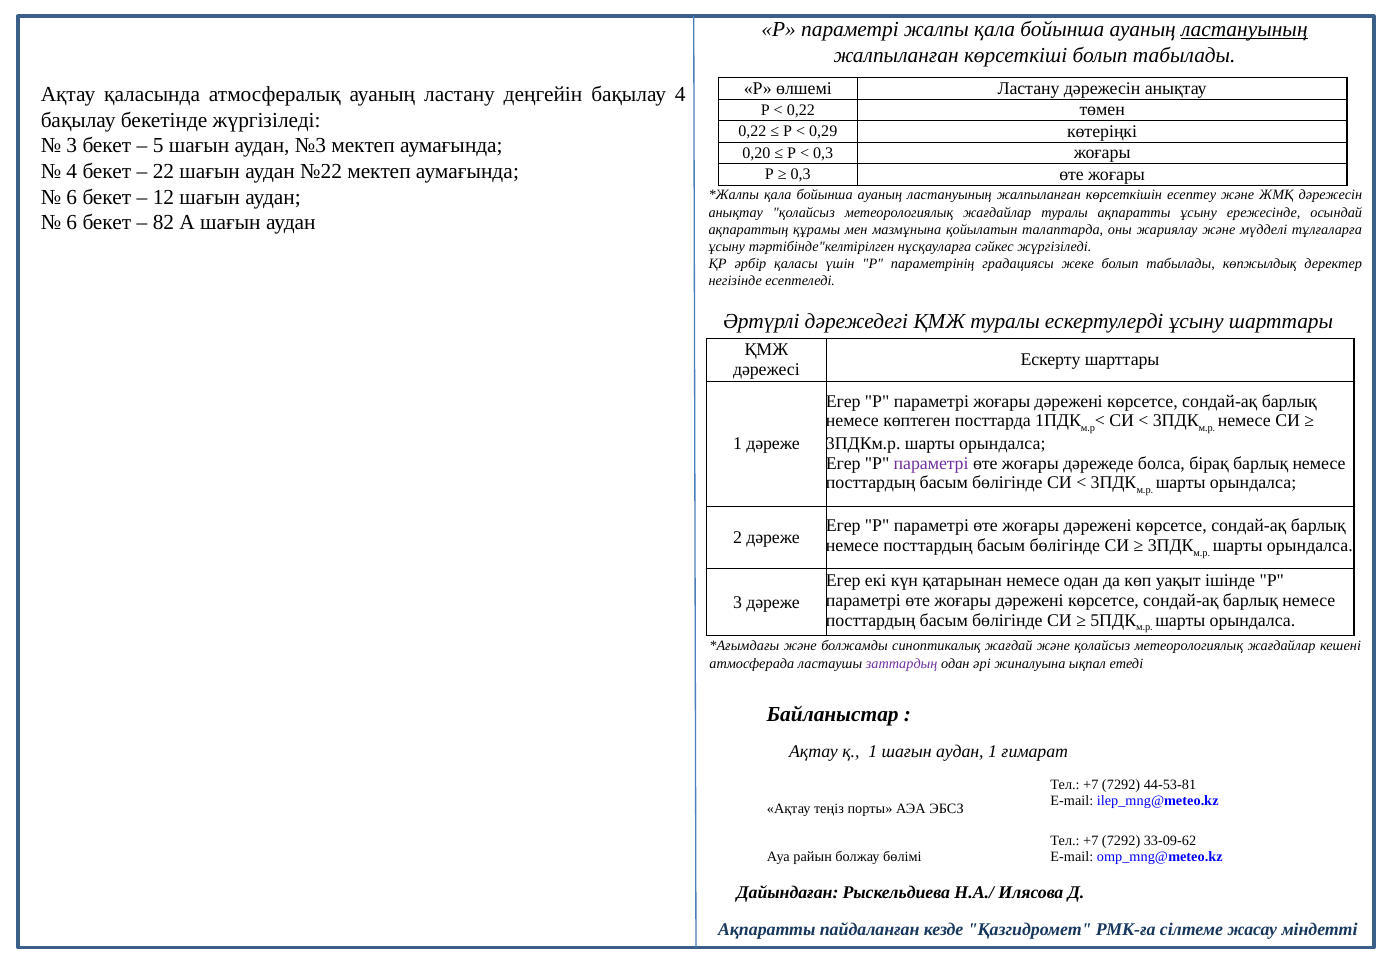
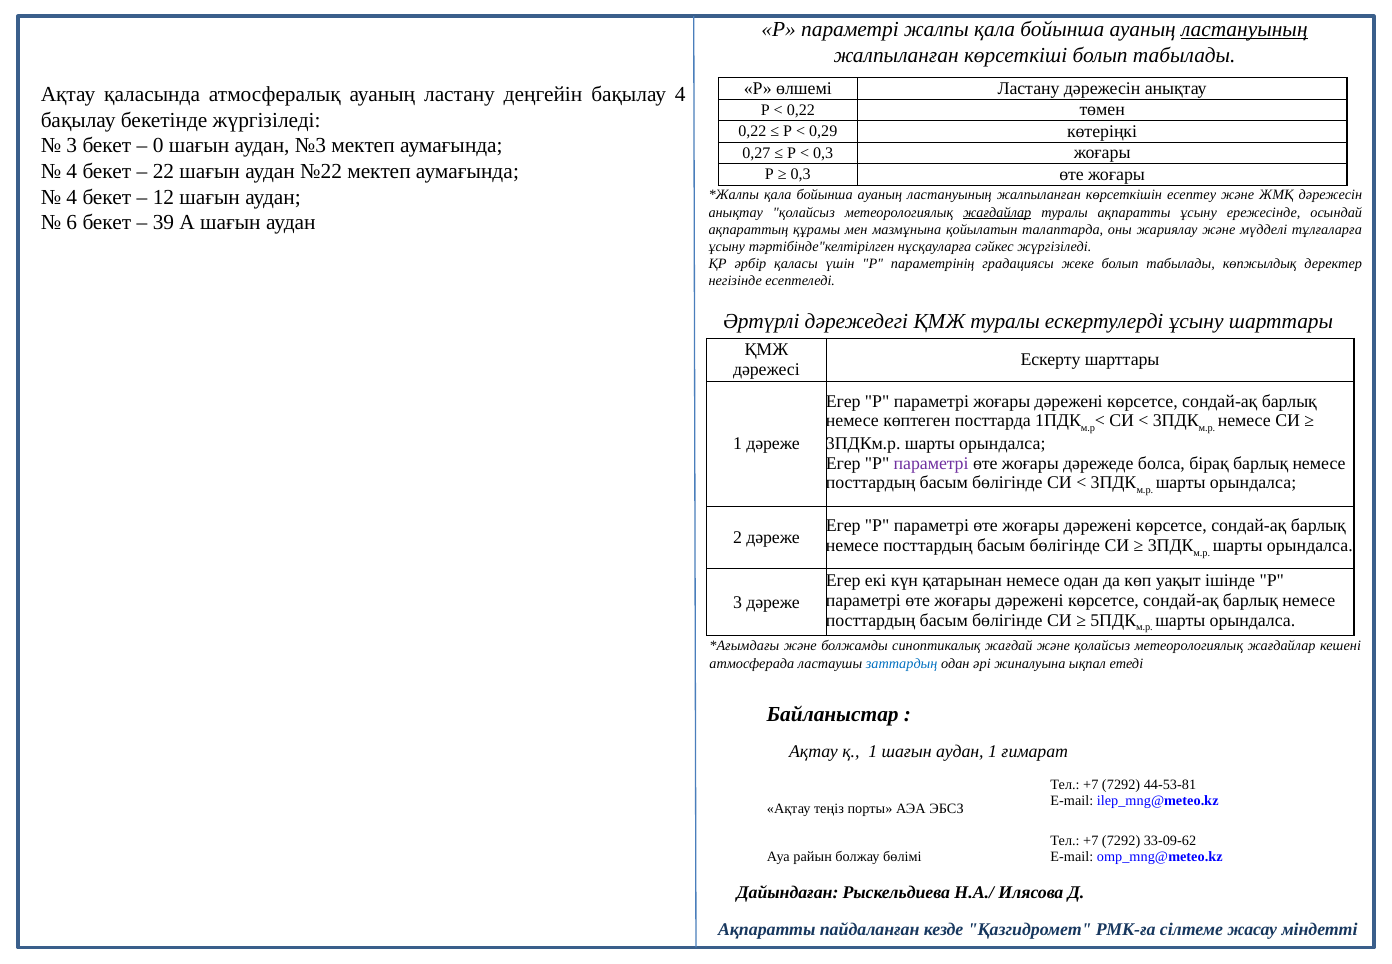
5: 5 -> 0 (158, 146)
0,20: 0,20 -> 0,27 (756, 153)
6: 6 -> 4 (72, 197)
жағдайлар underline: none -> present (997, 212)
82: 82 -> 39 (163, 223)
заттардың colour: purple -> blue (902, 663)
